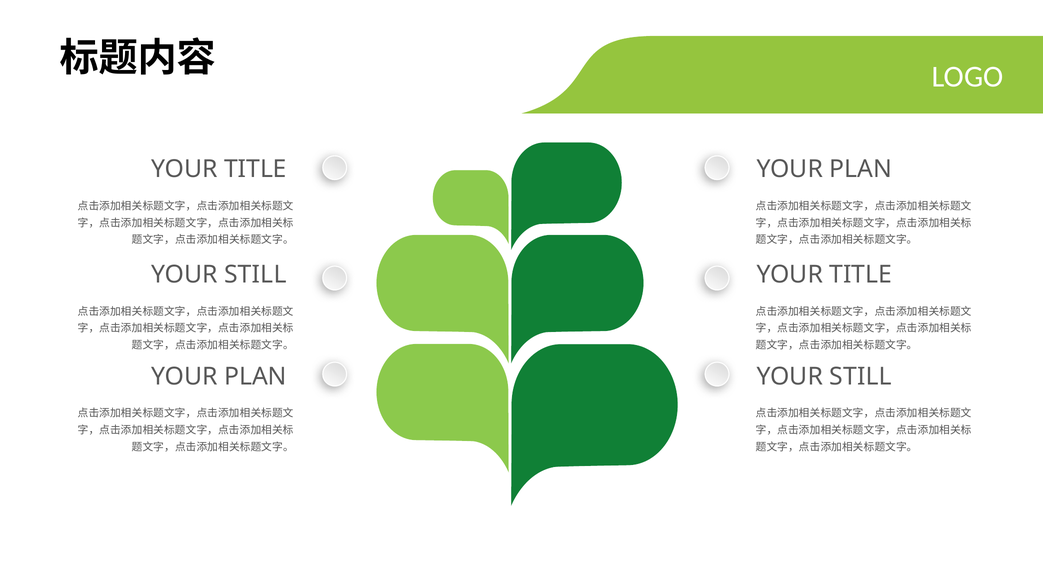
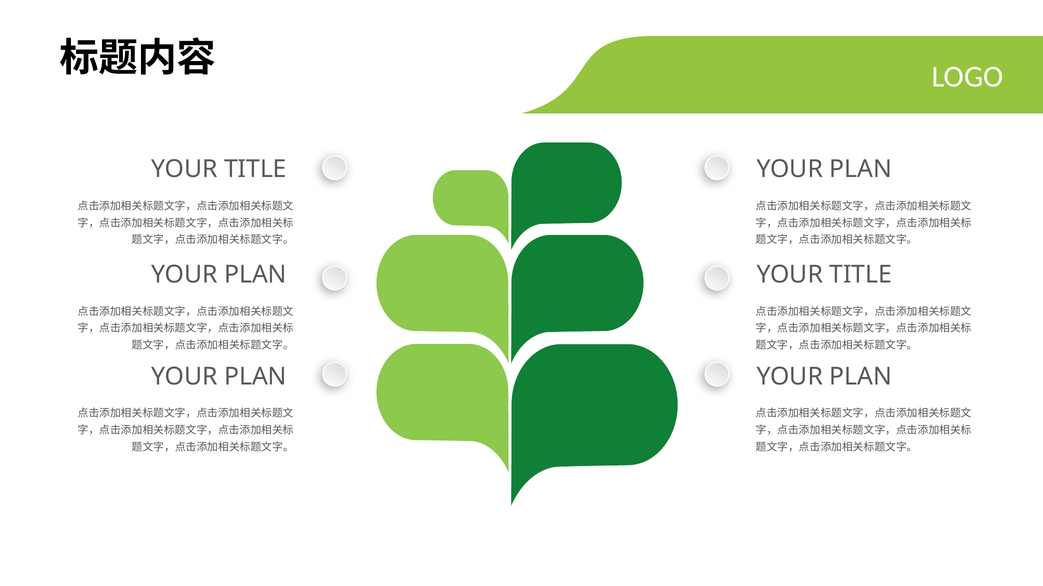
STILL: STILL -> PLAN (255, 275)
STILL: STILL -> PLAN (861, 377)
